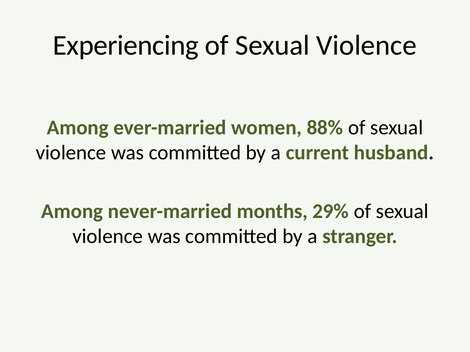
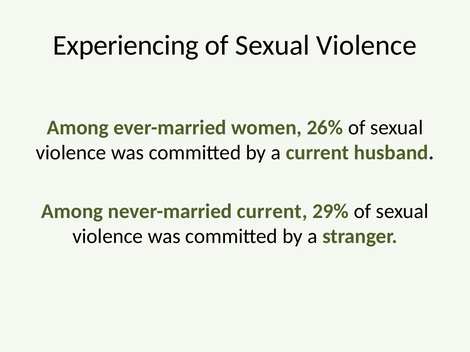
88%: 88% -> 26% (325, 128)
never-married months: months -> current (272, 211)
